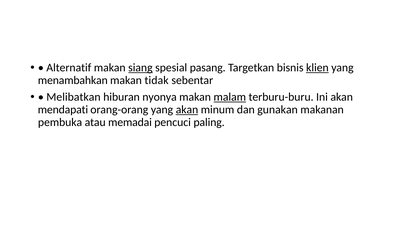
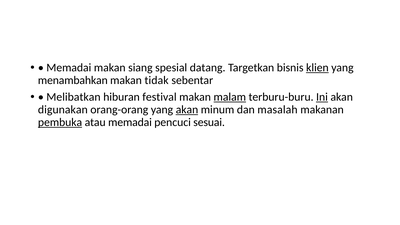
Alternatif: Alternatif -> Memadai (69, 68)
siang underline: present -> none (140, 68)
pasang: pasang -> datang (208, 68)
nyonya: nyonya -> festival (160, 97)
Ini underline: none -> present (322, 97)
mendapati: mendapati -> digunakan (63, 110)
gunakan: gunakan -> masalah (277, 110)
pembuka underline: none -> present (60, 122)
paling: paling -> sesuai (209, 122)
